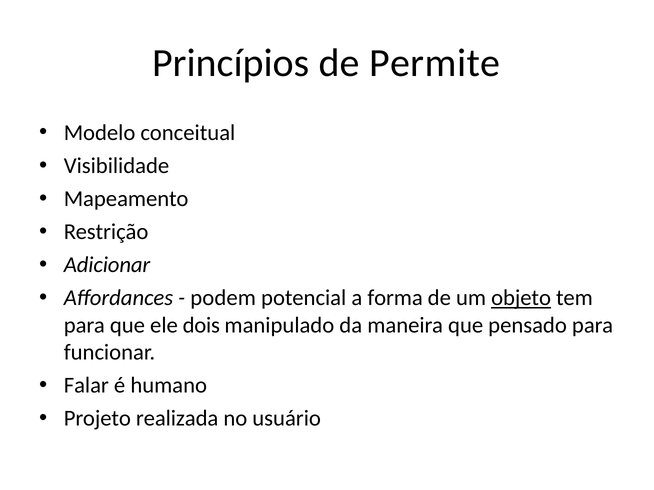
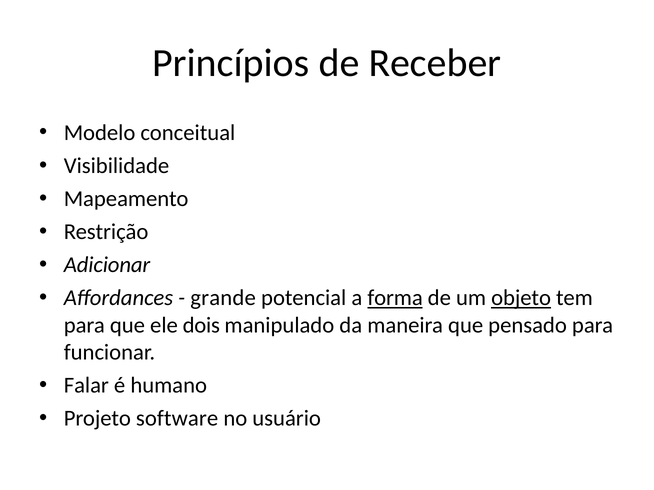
Permite: Permite -> Receber (435, 63)
podem: podem -> grande (223, 298)
forma underline: none -> present (395, 298)
realizada: realizada -> software (177, 419)
